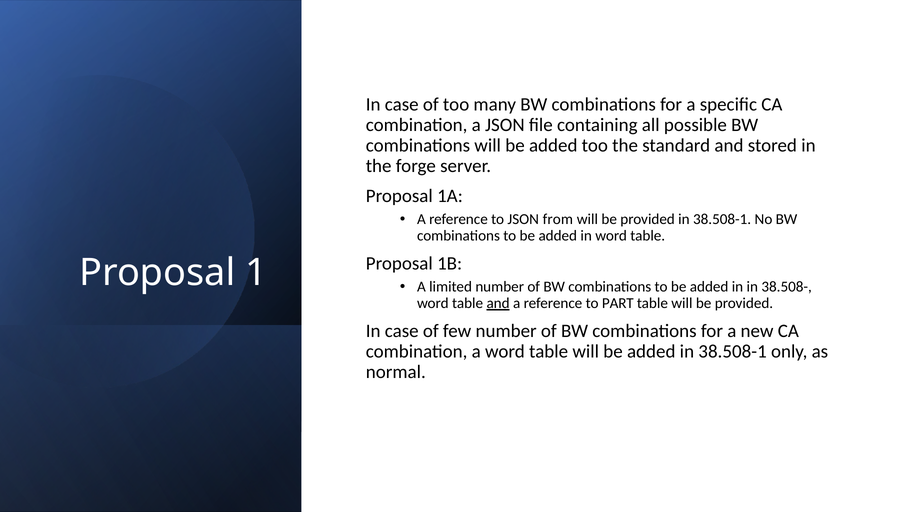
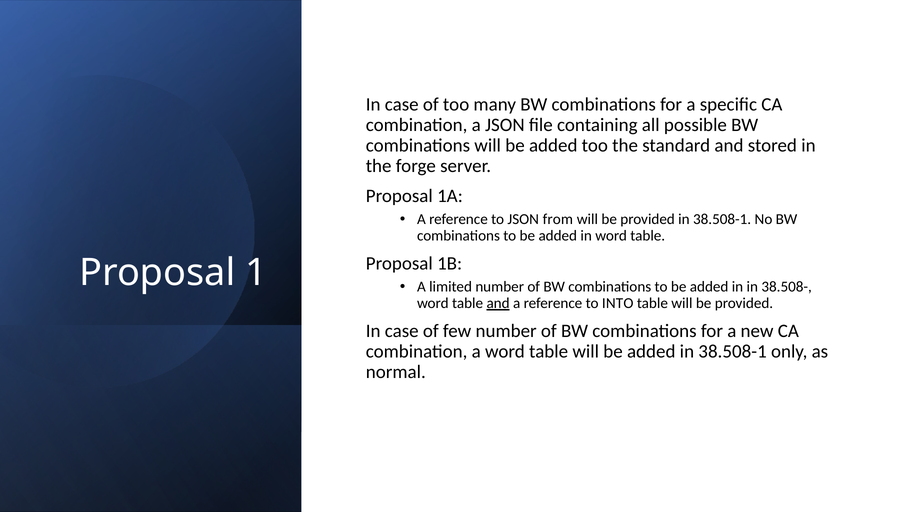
PART: PART -> INTO (618, 303)
